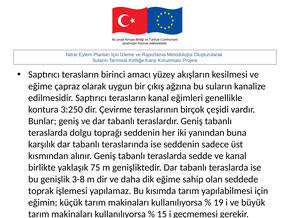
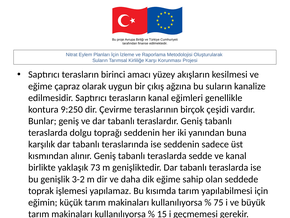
3:250: 3:250 -> 9:250 (72, 109)
75: 75 -> 73 (95, 167)
3-8: 3-8 -> 3-2 (78, 179)
19: 19 -> 75 (218, 202)
